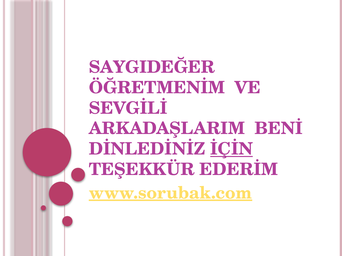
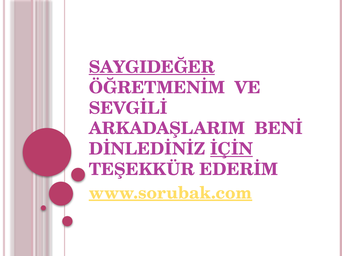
SAYGIDEĞER underline: none -> present (152, 67)
